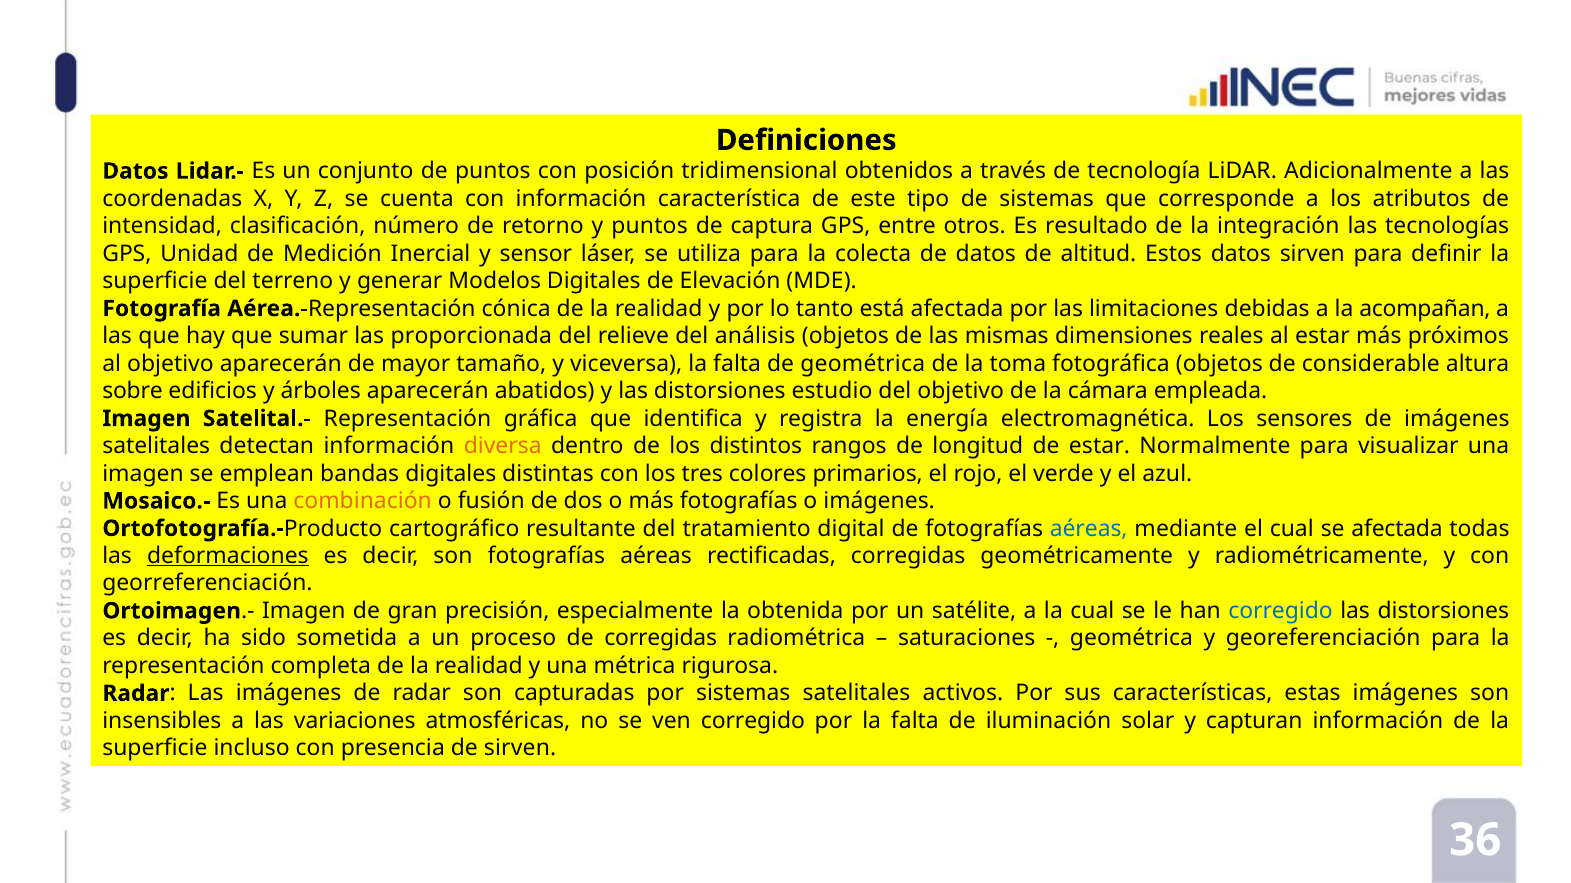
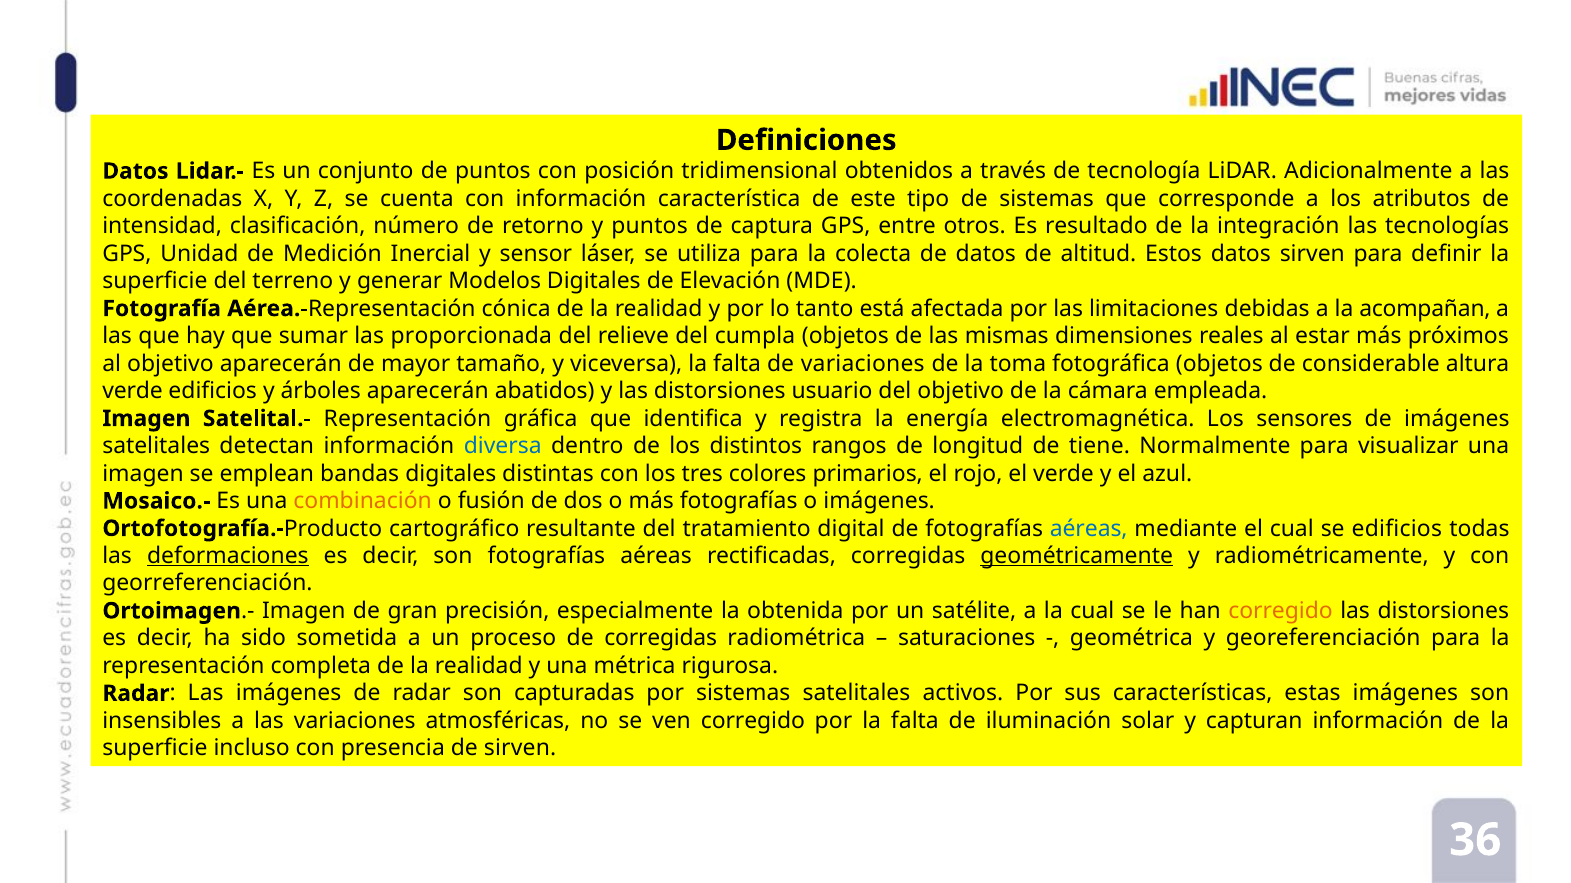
análisis: análisis -> cumpla (755, 336)
de geométrica: geométrica -> variaciones (863, 364)
sobre: sobre -> verde (133, 391)
estudio: estudio -> usuario (832, 391)
diversa colour: orange -> blue (503, 446)
de estar: estar -> tiene (1099, 446)
se afectada: afectada -> edificios (1397, 529)
geométricamente underline: none -> present (1077, 556)
corregido colour: blue -> orange (1281, 611)
